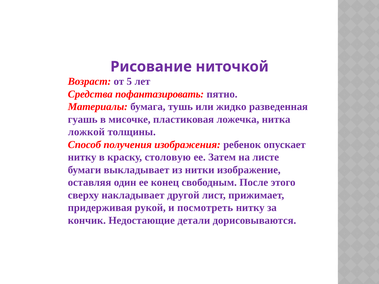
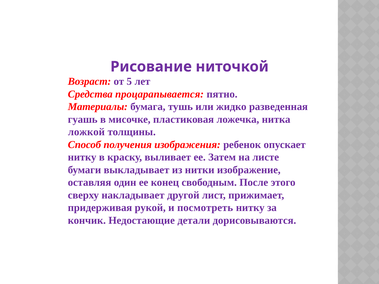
пофантазировать: пофантазировать -> процарапывается (159, 94)
столовую: столовую -> выливает (168, 157)
